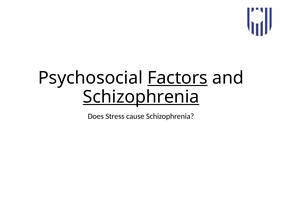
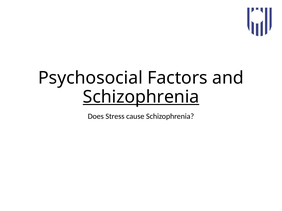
Factors underline: present -> none (177, 78)
